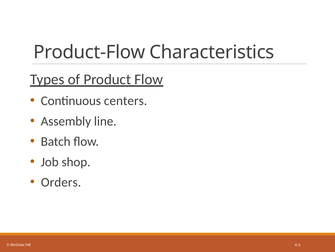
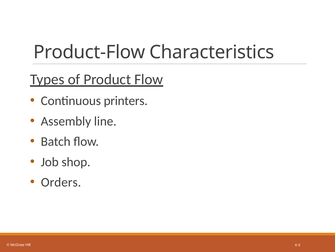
centers: centers -> printers (126, 101)
